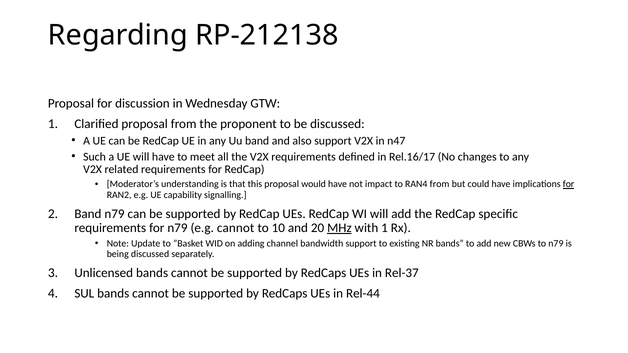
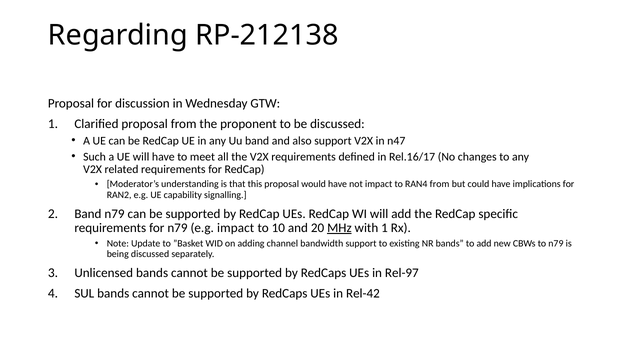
for underline: present -> none (569, 184)
e.g cannot: cannot -> impact (236, 228)
Rel-37: Rel-37 -> Rel-97 (402, 273)
Rel-44: Rel-44 -> Rel-42 (363, 294)
